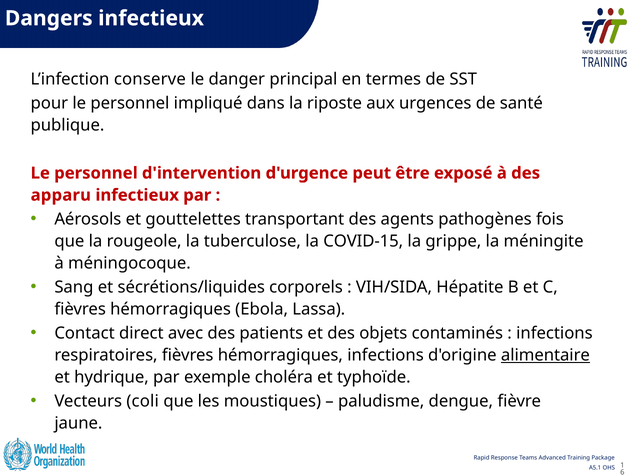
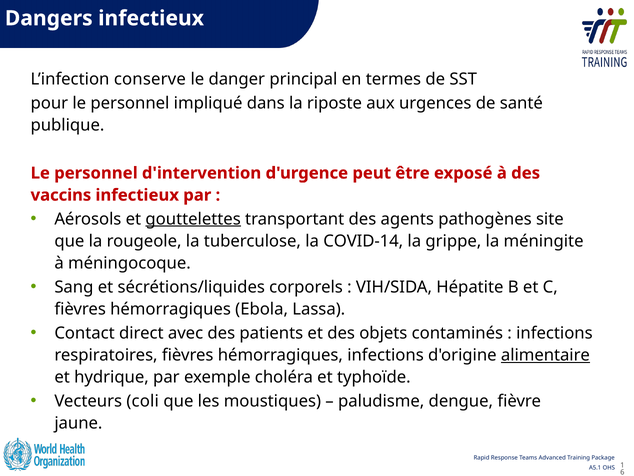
apparu: apparu -> vaccins (61, 195)
gouttelettes underline: none -> present (193, 219)
fois: fois -> site (550, 219)
COVID-15: COVID-15 -> COVID-14 (363, 241)
